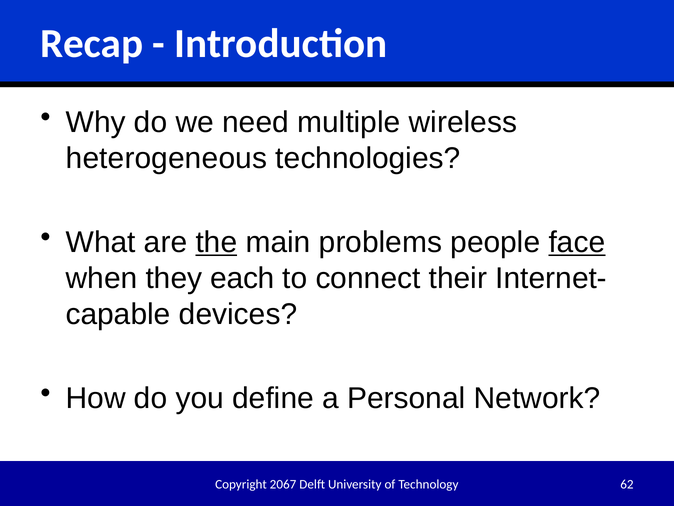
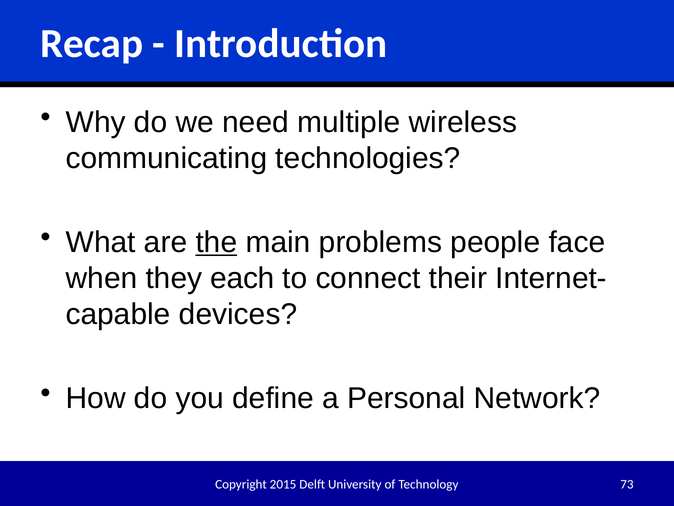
heterogeneous: heterogeneous -> communicating (166, 158)
face underline: present -> none (577, 242)
2067: 2067 -> 2015 (283, 484)
62: 62 -> 73 (627, 484)
